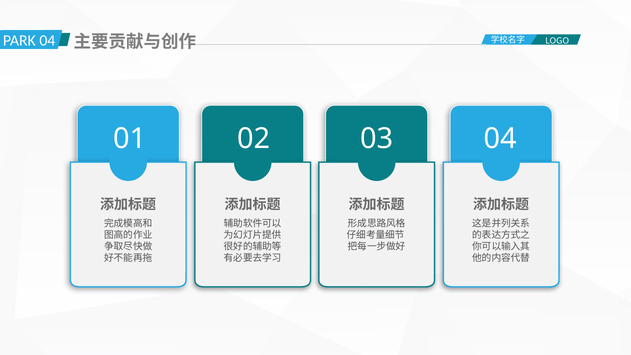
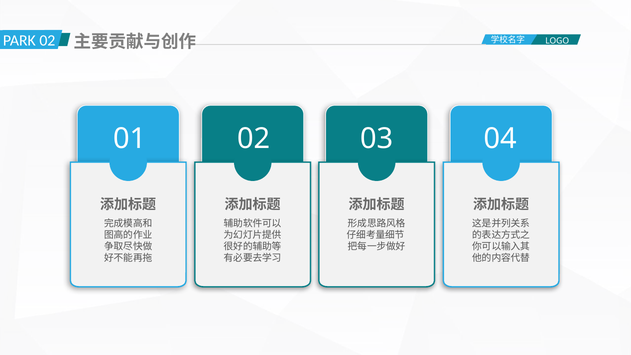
04: 04 -> 02 (47, 40)
